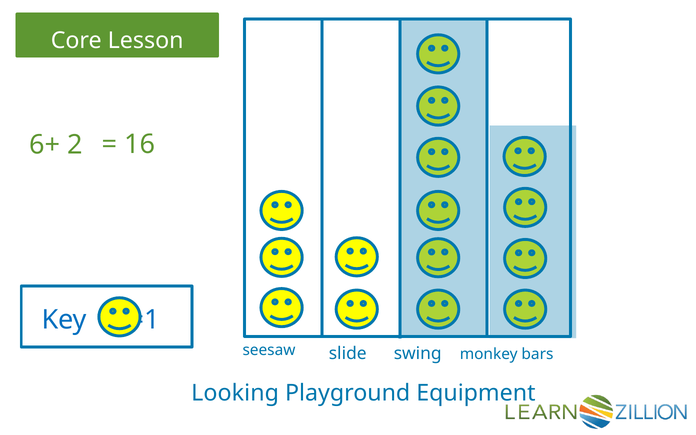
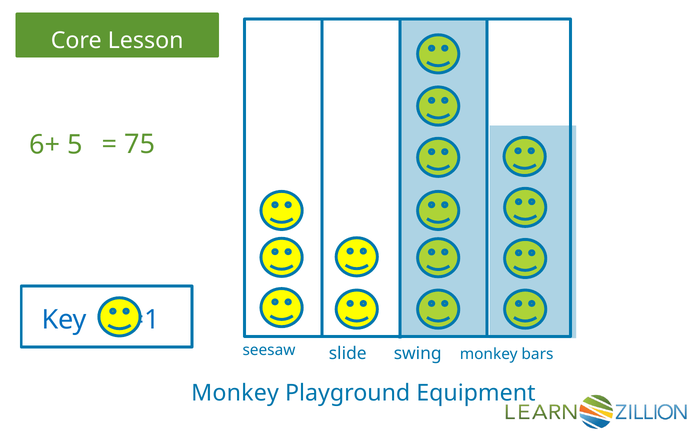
2: 2 -> 5 (75, 145)
16: 16 -> 75 (140, 144)
Looking: Looking -> Monkey (235, 393)
